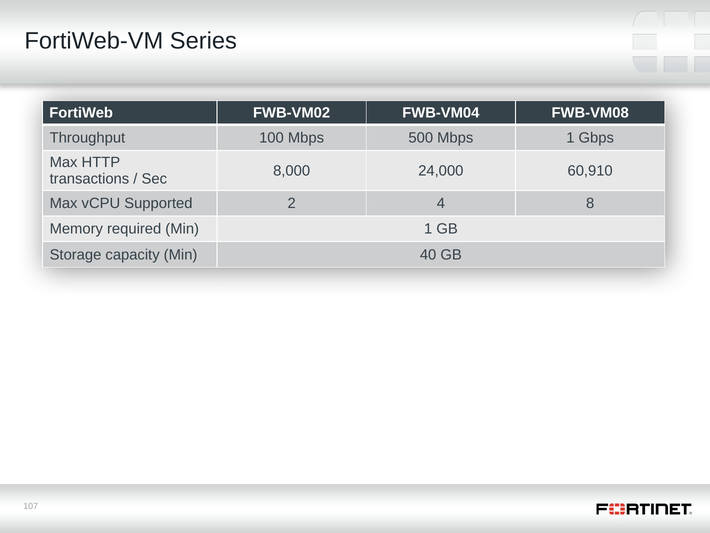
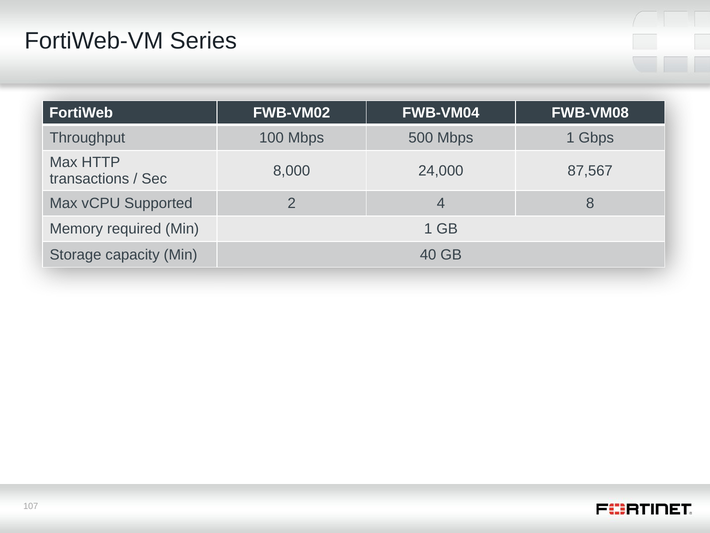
60,910: 60,910 -> 87,567 (590, 171)
